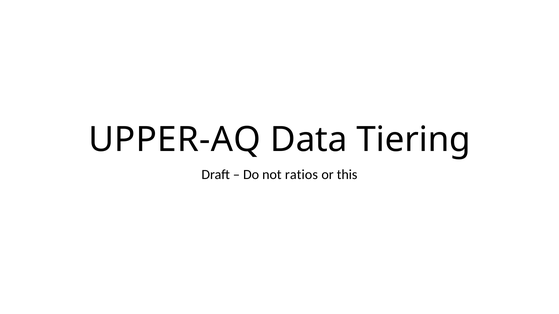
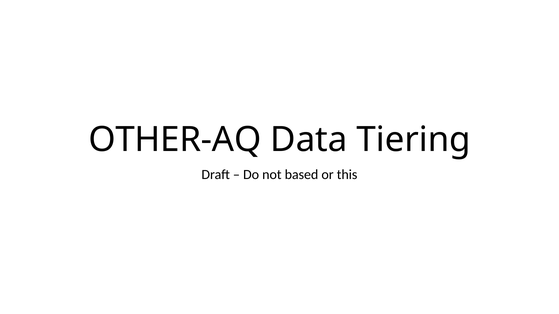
UPPER-AQ: UPPER-AQ -> OTHER-AQ (175, 140)
ratios: ratios -> based (301, 175)
